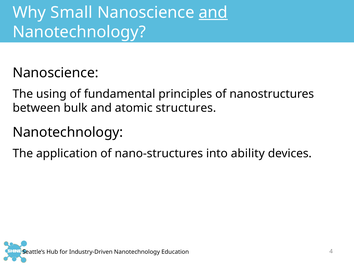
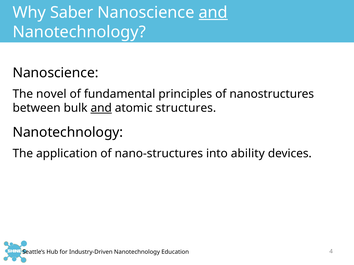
Small: Small -> Saber (72, 13)
using: using -> novel (51, 94)
and underline: none -> present (101, 108)
